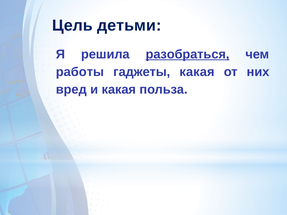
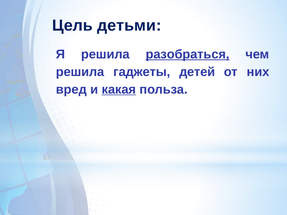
работы: работы -> решила (80, 72)
гаджеты какая: какая -> детей (197, 72)
какая underline: none -> present (119, 90)
